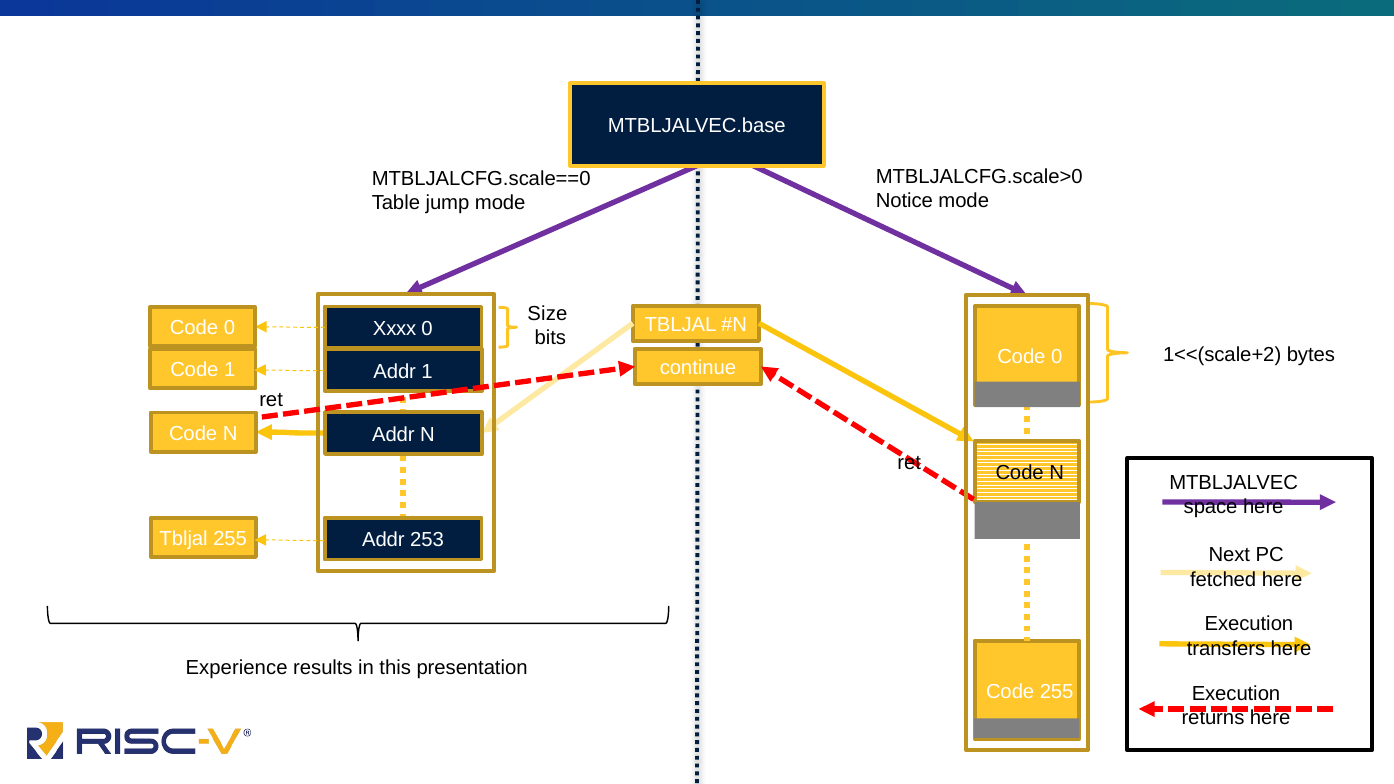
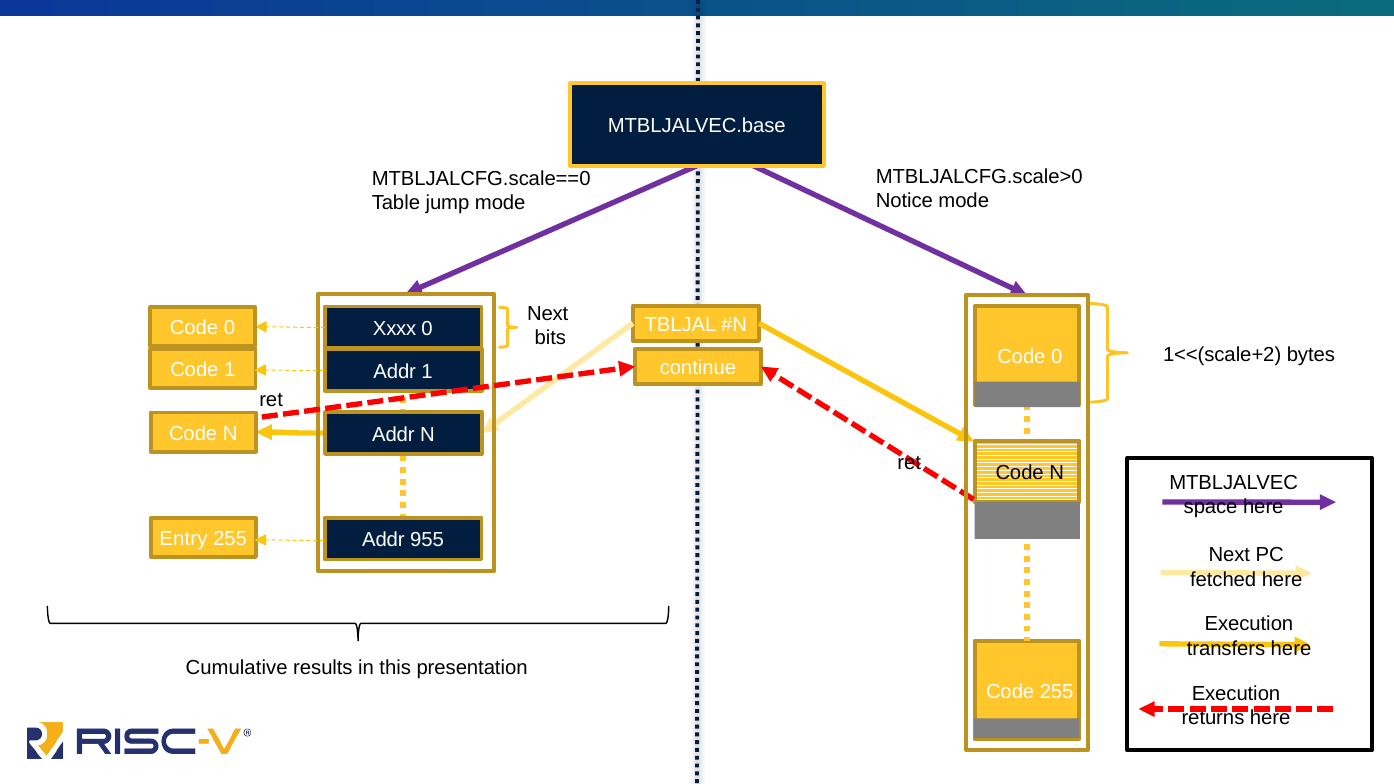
Size: Size -> Next (548, 314)
Tbljal: Tbljal -> Entry (183, 539)
253: 253 -> 955 (427, 540)
Experience: Experience -> Cumulative (237, 668)
